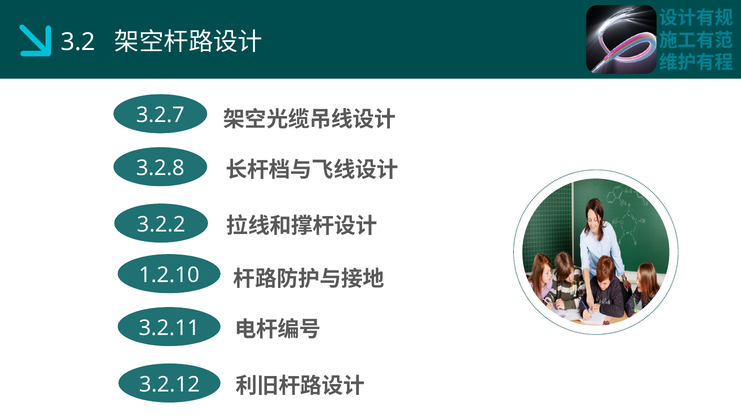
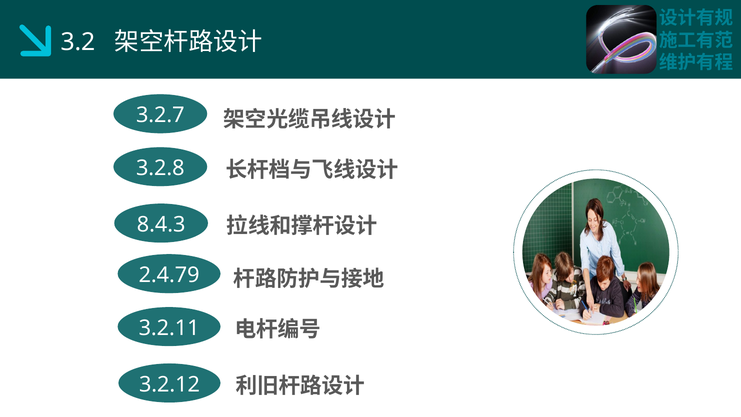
3.2.2: 3.2.2 -> 8.4.3 (161, 224)
1.2.10: 1.2.10 -> 2.4.79 (169, 275)
